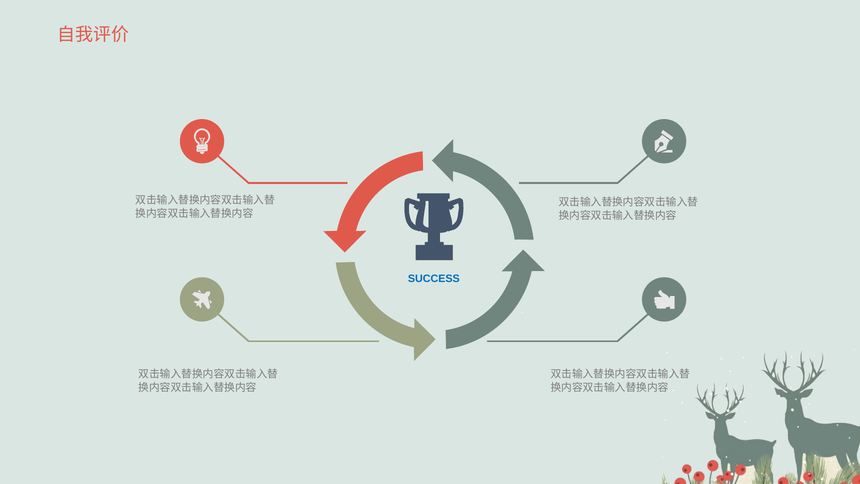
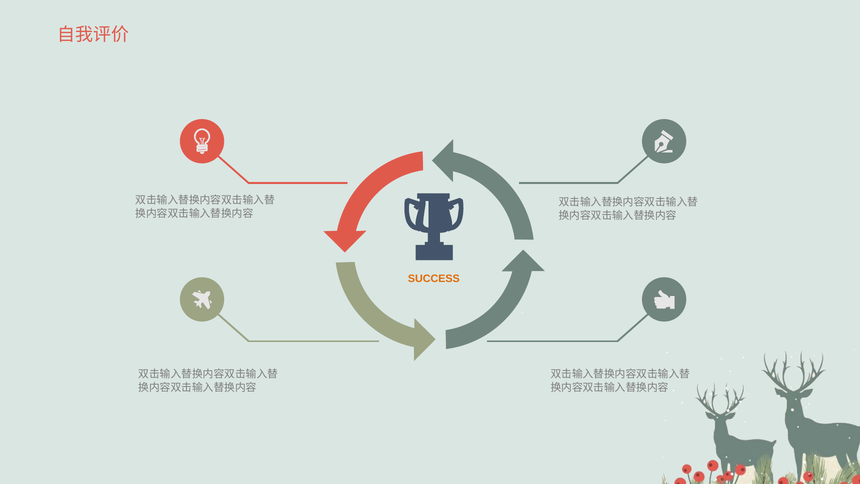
SUCCESS colour: blue -> orange (434, 279)
